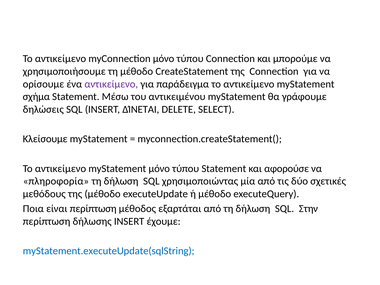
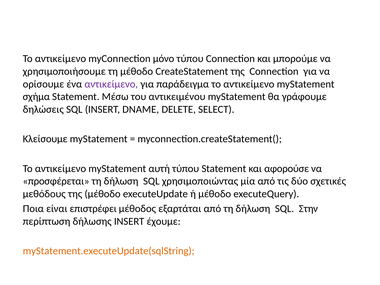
ΔΊΝΕΤΑΙ: ΔΊΝΕΤΑΙ -> DNAME (141, 109)
myStatement μόνο: μόνο -> αυτή (159, 169)
πληροφορία: πληροφορία -> προσφέρεται (56, 181)
είναι περίπτωση: περίπτωση -> επιστρέφει (93, 209)
myStatement.executeUpdate(sqlString colour: blue -> orange (109, 251)
